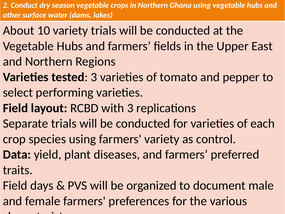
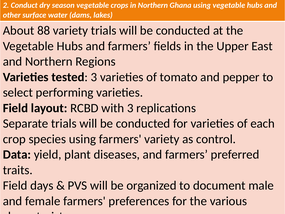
10: 10 -> 88 (44, 31)
